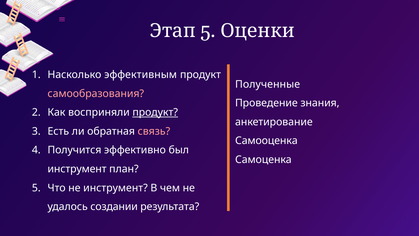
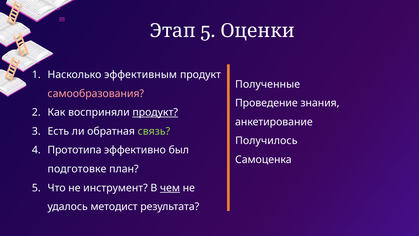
связь colour: pink -> light green (154, 131)
Самооценка: Самооценка -> Получилось (266, 141)
Получится: Получится -> Прототипа (75, 150)
инструмент: инструмент -> подготовке (77, 169)
чем underline: none -> present (170, 188)
создании: создании -> методист (114, 207)
